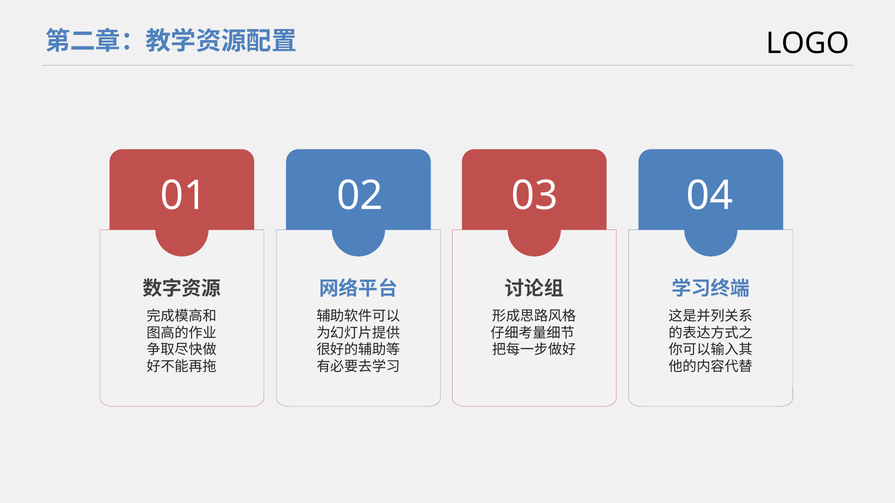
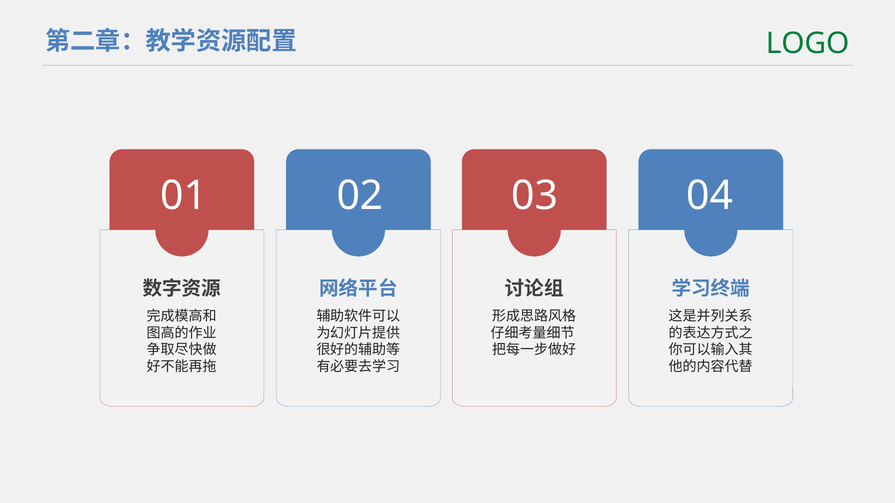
LOGO colour: black -> green (808, 44)
